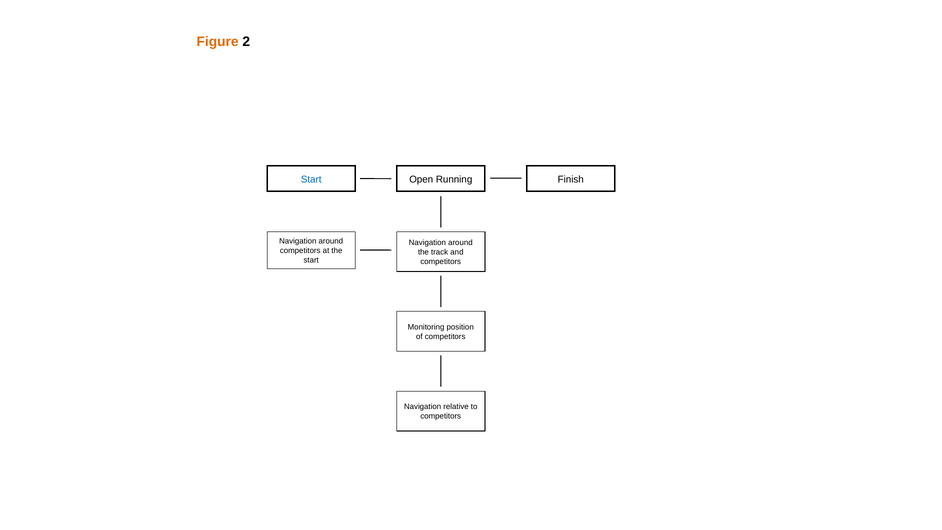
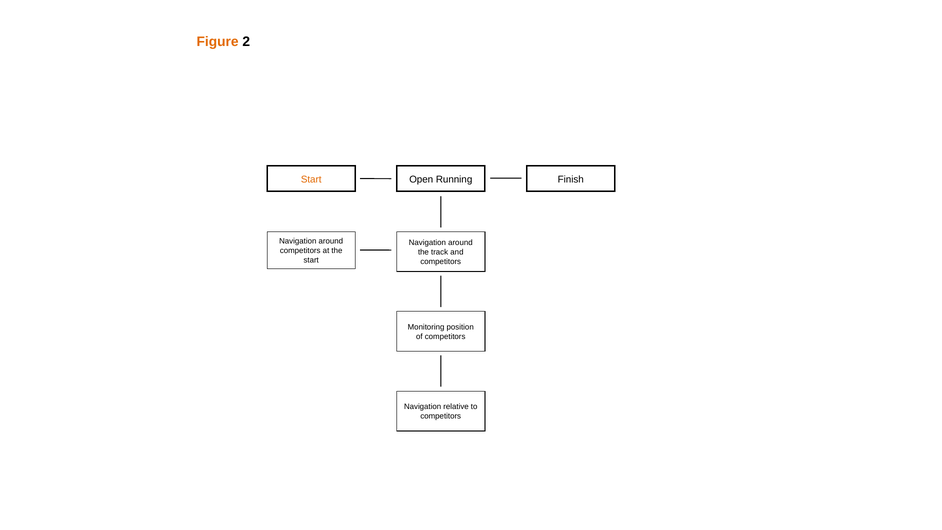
Start colour: blue -> orange (311, 179)
